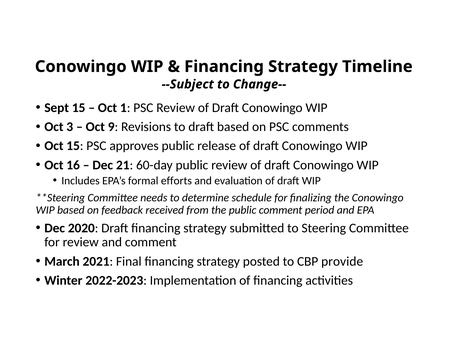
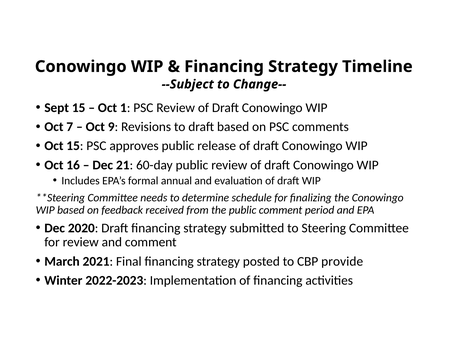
3: 3 -> 7 (70, 127)
efforts: efforts -> annual (176, 181)
